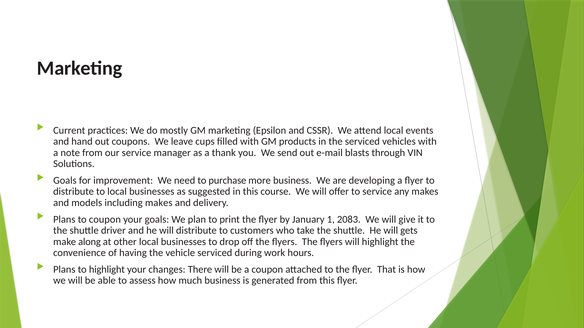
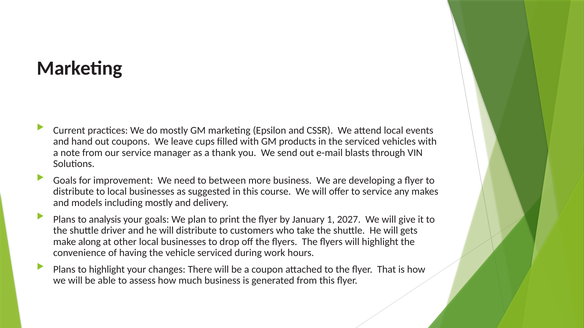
purchase: purchase -> between (227, 181)
including makes: makes -> mostly (159, 203)
to coupon: coupon -> analysis (105, 220)
2083: 2083 -> 2027 (349, 220)
